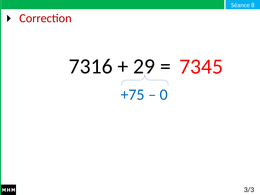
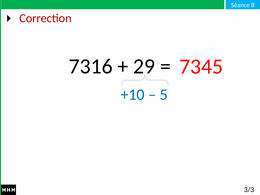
+75: +75 -> +10 (133, 95)
0: 0 -> 5 (164, 95)
